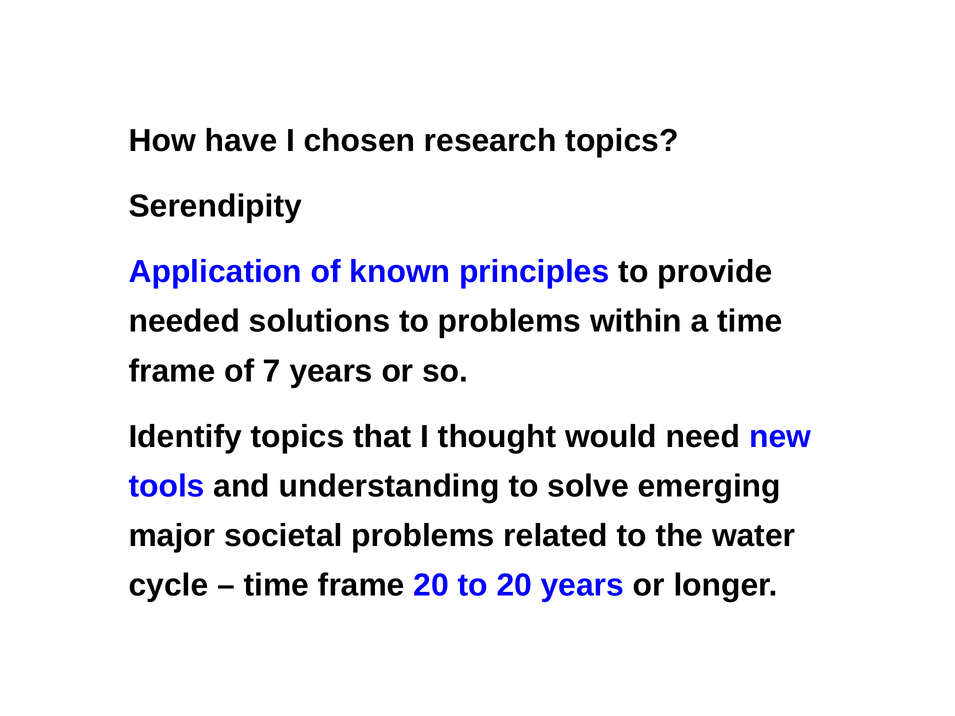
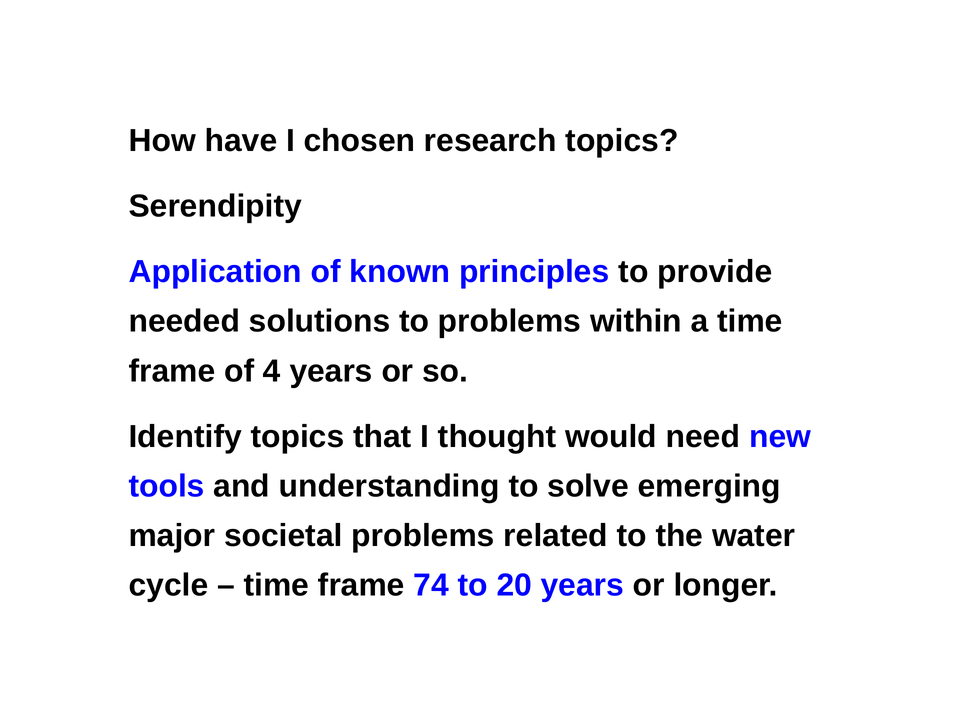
7: 7 -> 4 (272, 371)
frame 20: 20 -> 74 (431, 586)
